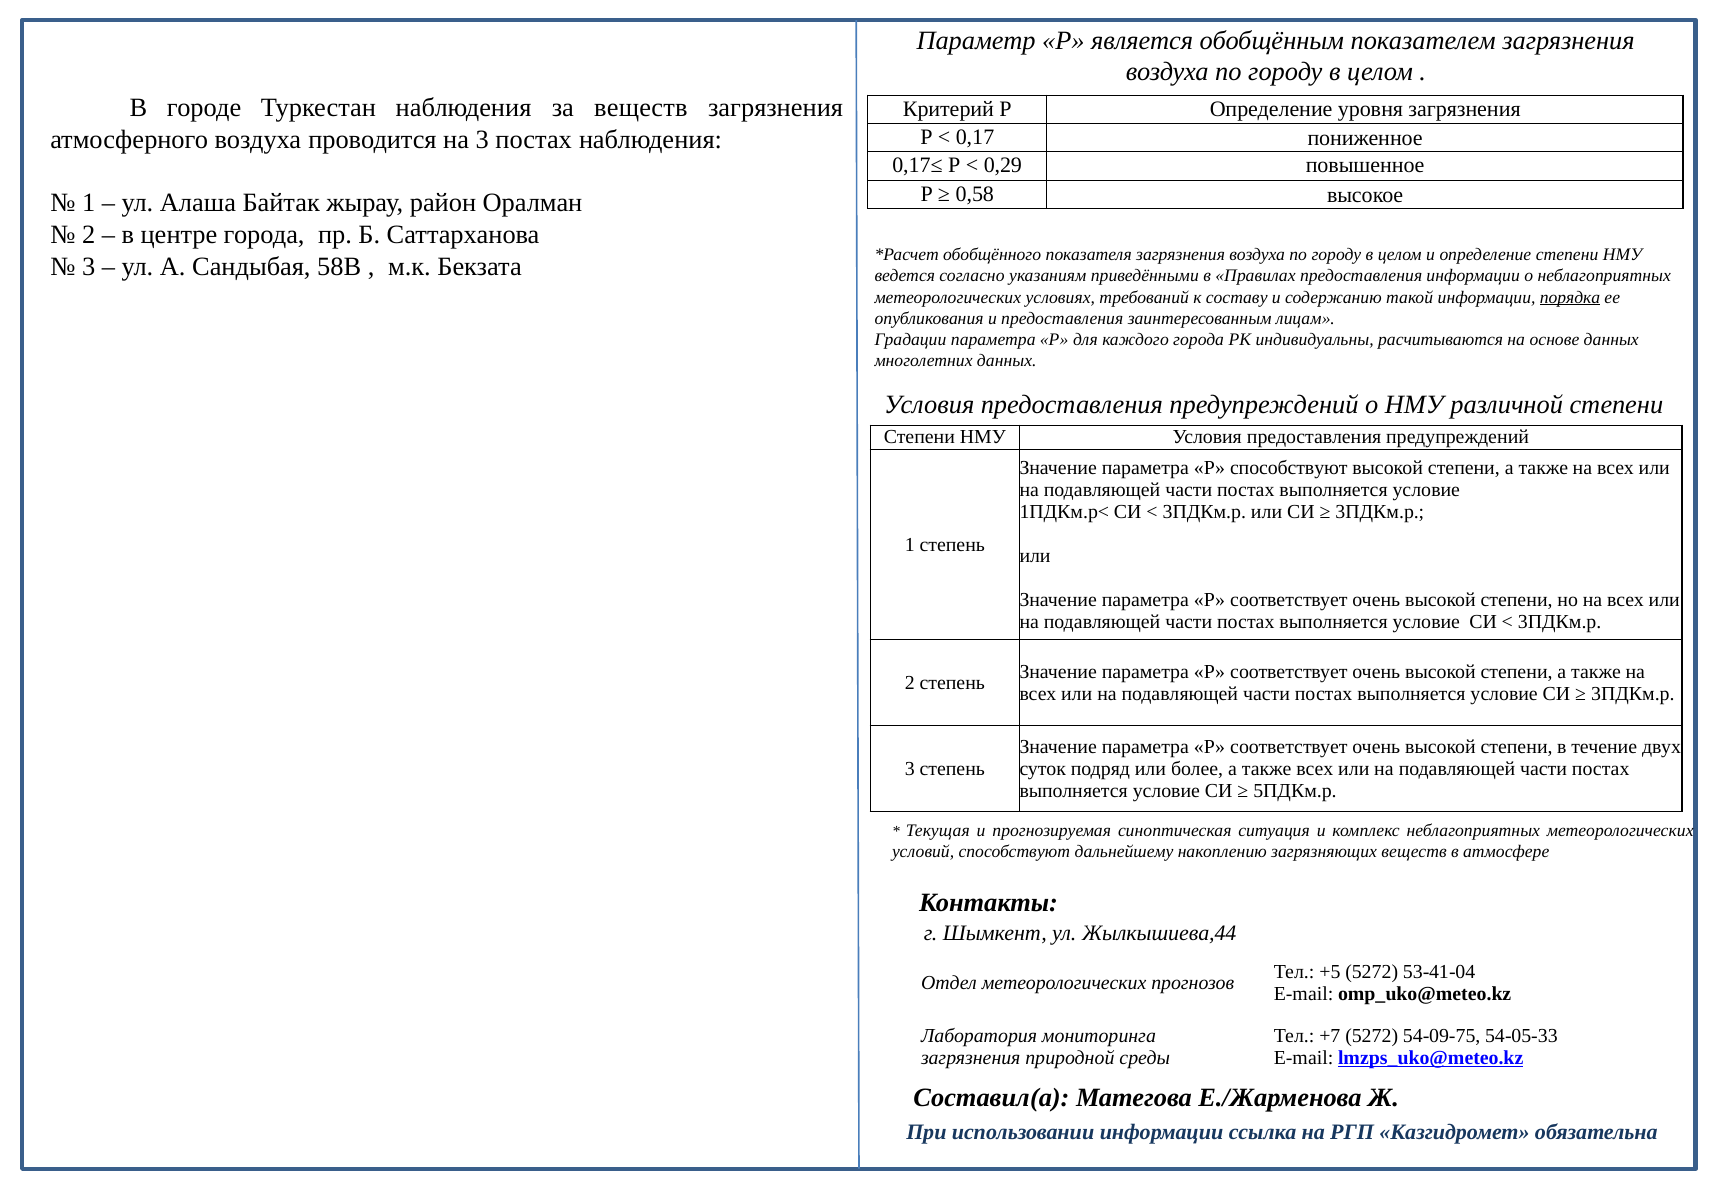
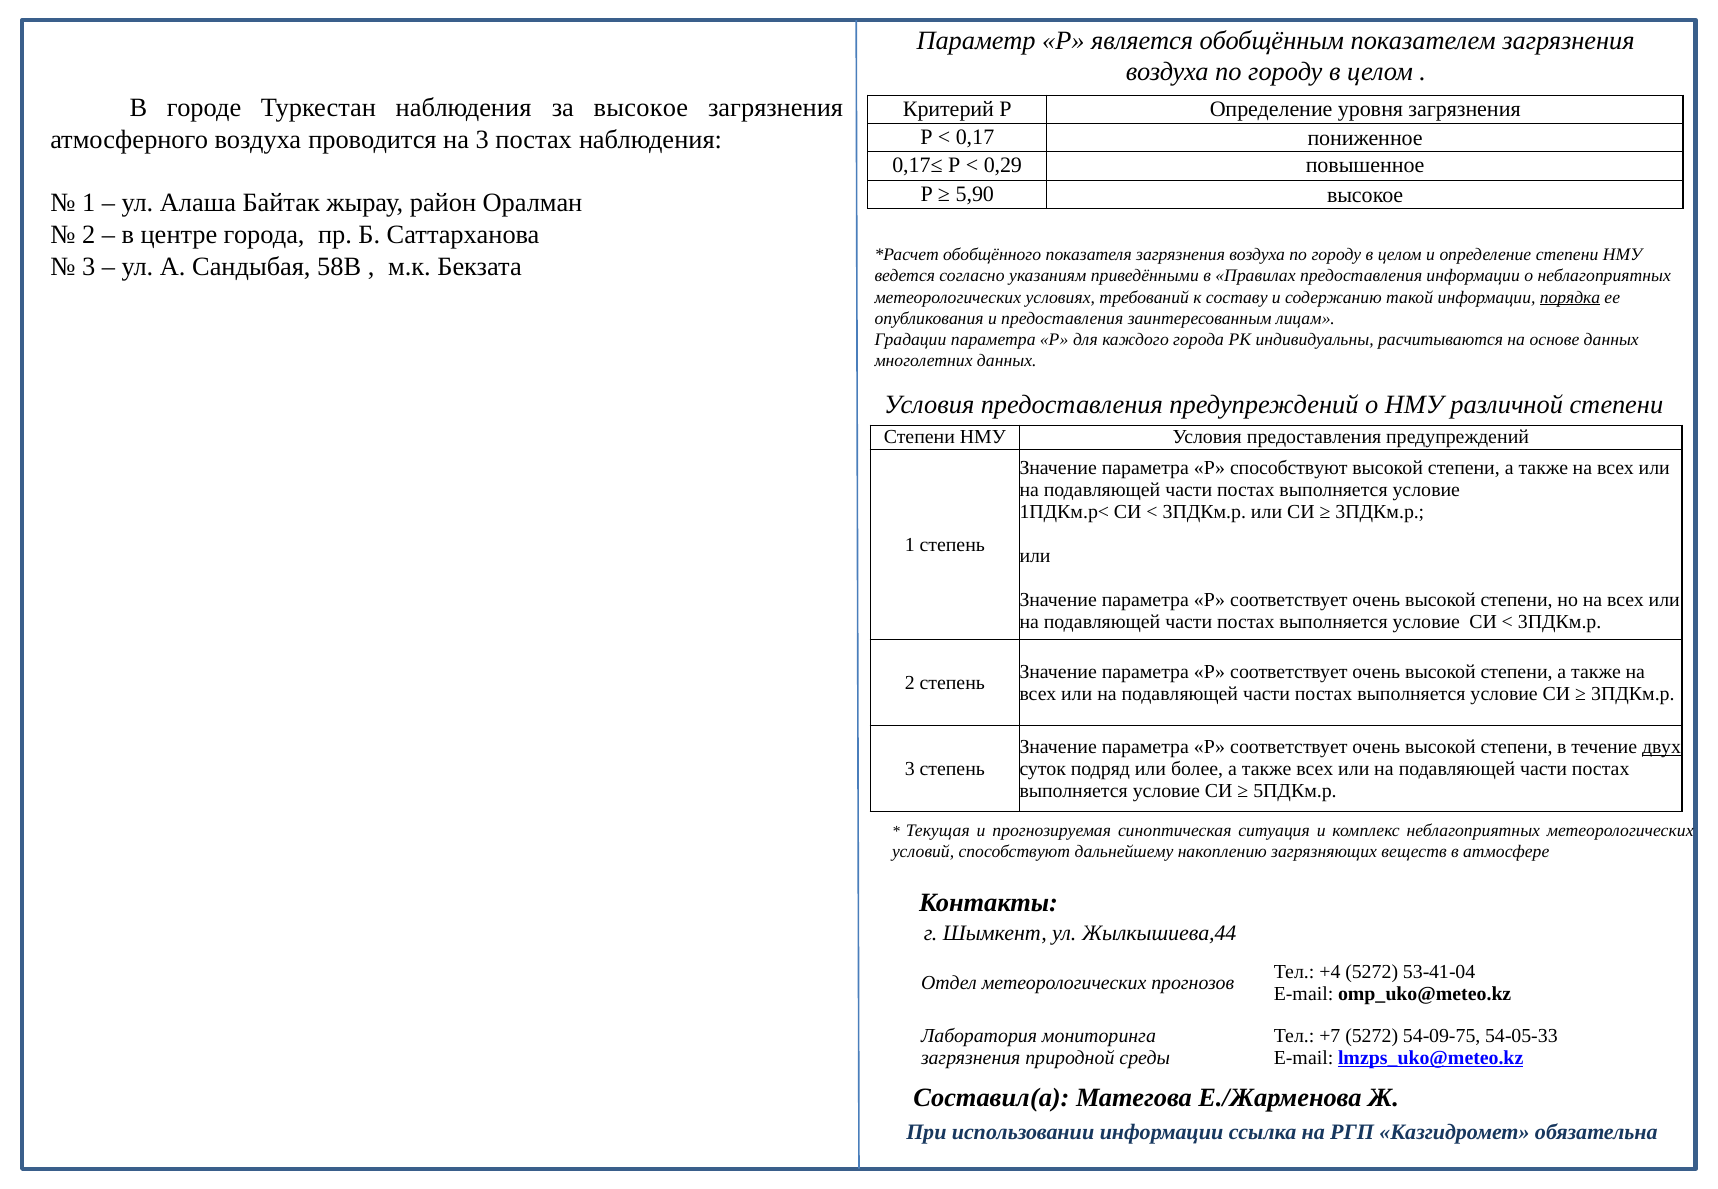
за веществ: веществ -> высокое (641, 108)
0,58: 0,58 -> 5,90 (975, 194)
двух underline: none -> present (1662, 747)
+5: +5 -> +4 (1330, 973)
